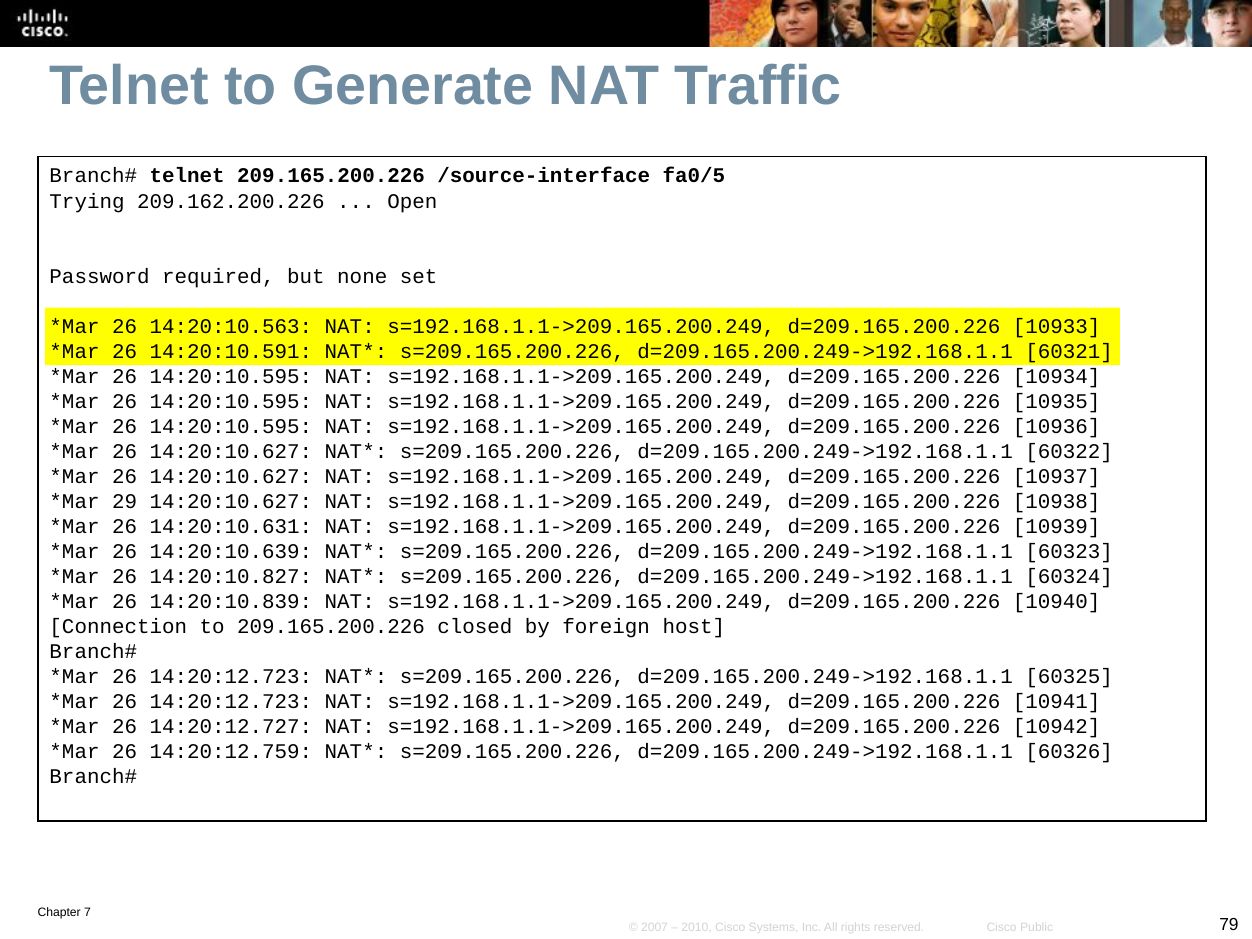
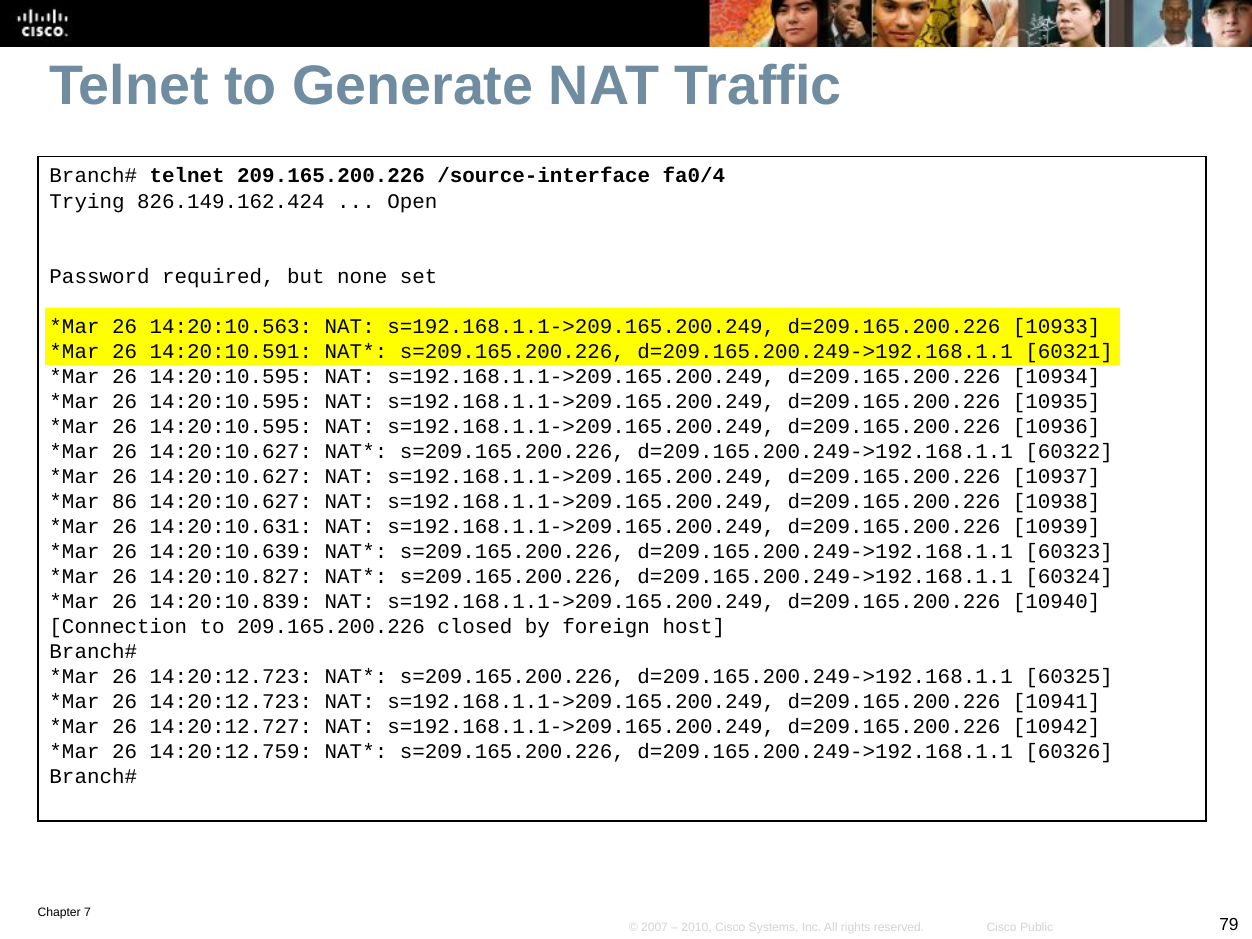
fa0/5: fa0/5 -> fa0/4 (694, 176)
209.162.200.226: 209.162.200.226 -> 826.149.162.424 (231, 201)
29: 29 -> 86 (125, 502)
